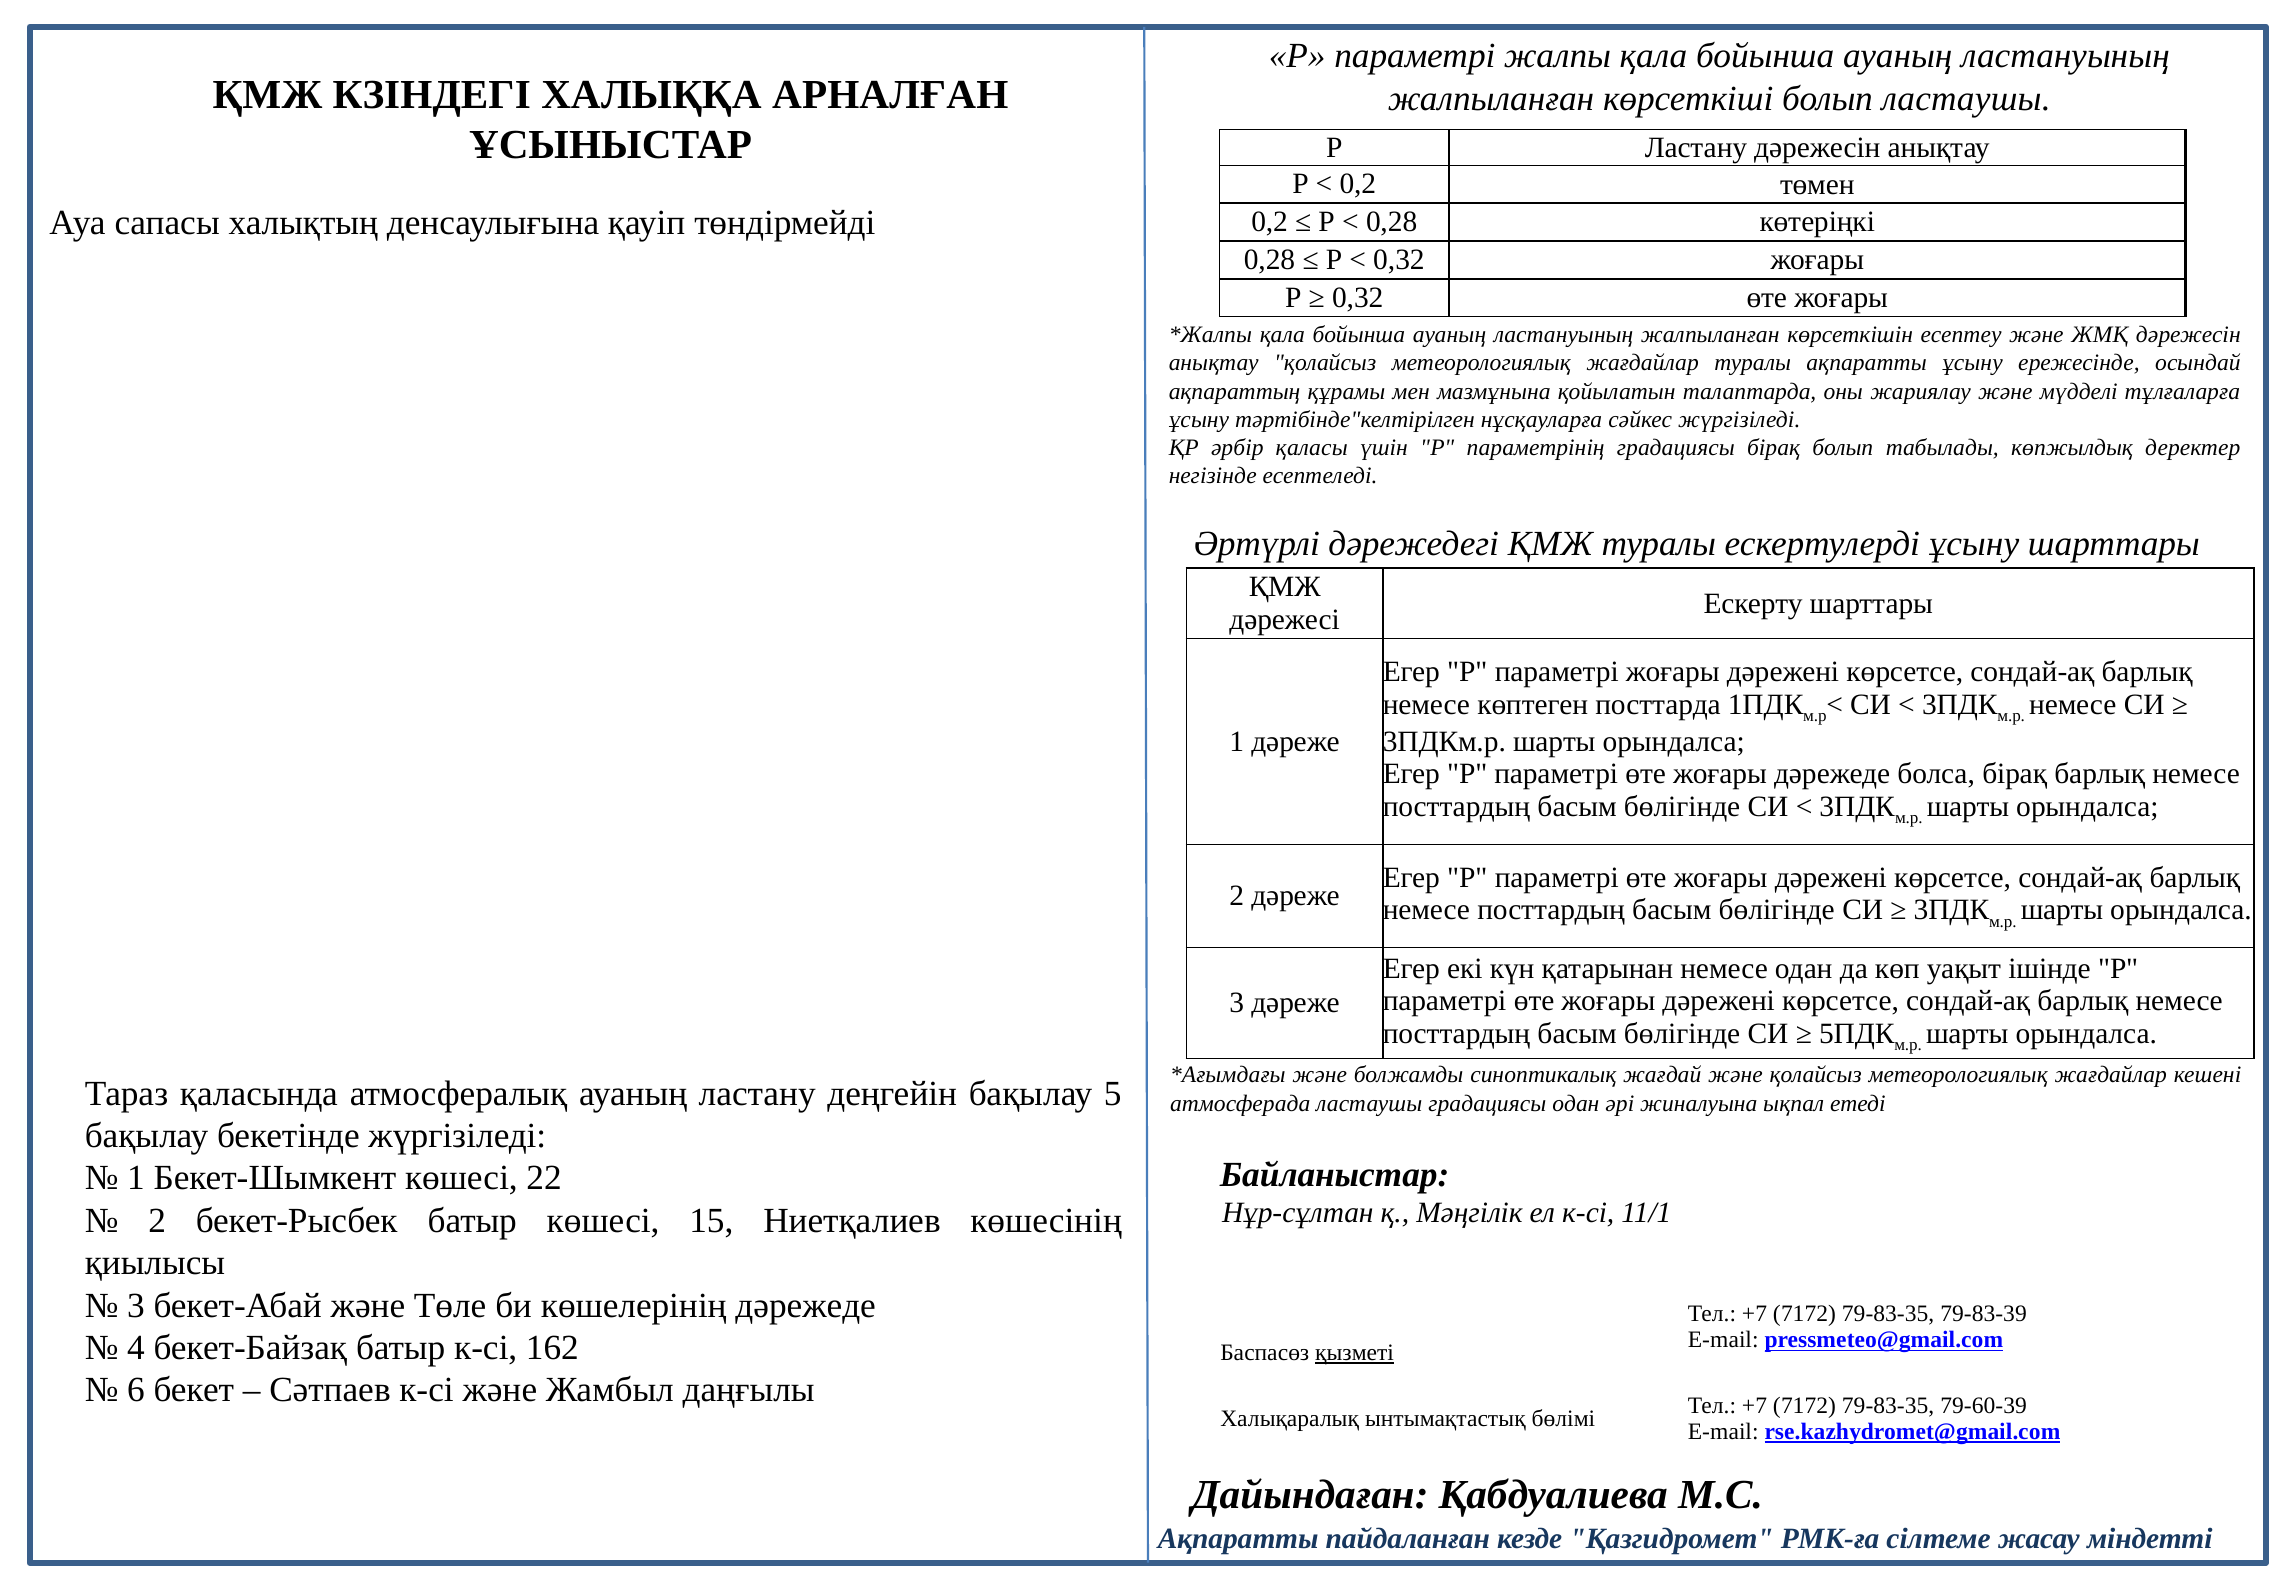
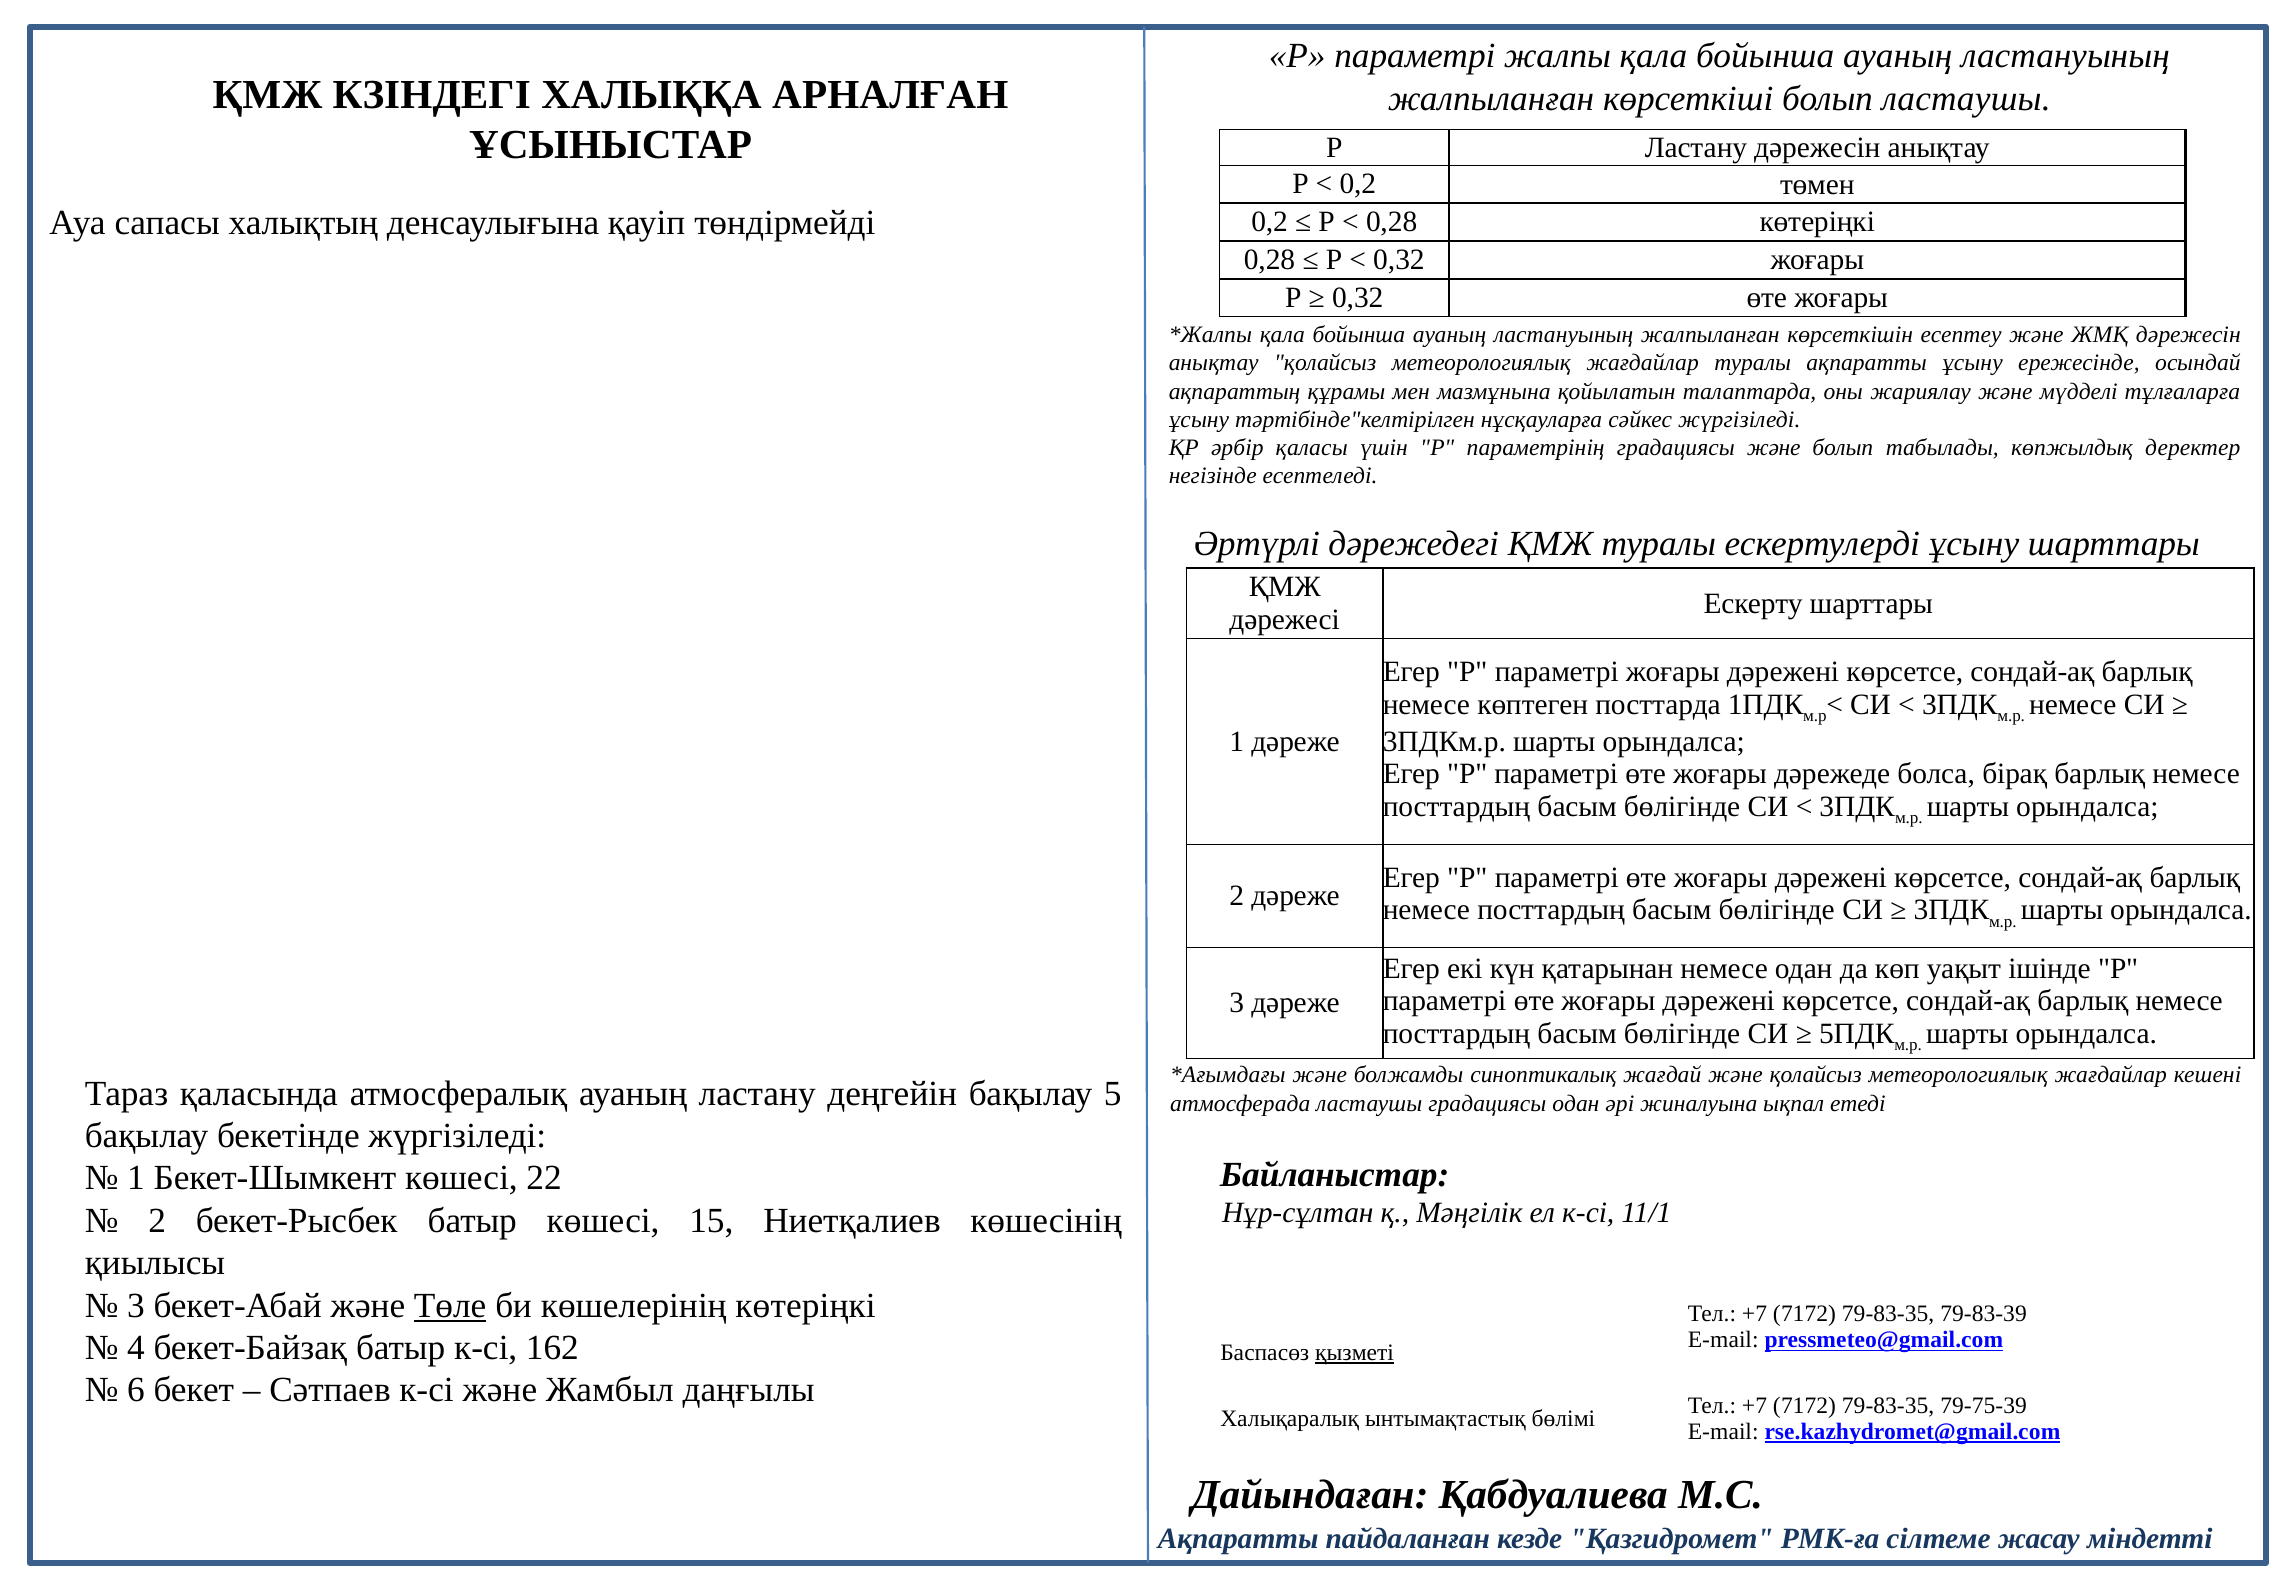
градациясы бірақ: бірақ -> және (1774, 448)
Төле underline: none -> present (450, 1305)
көшелерінің дәрежеде: дәрежеде -> көтеріңкі (806, 1305)
79-60-39: 79-60-39 -> 79-75-39 (1984, 1405)
